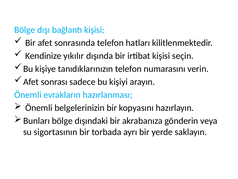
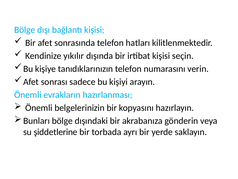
sigortasının: sigortasının -> şiddetlerine (56, 132)
